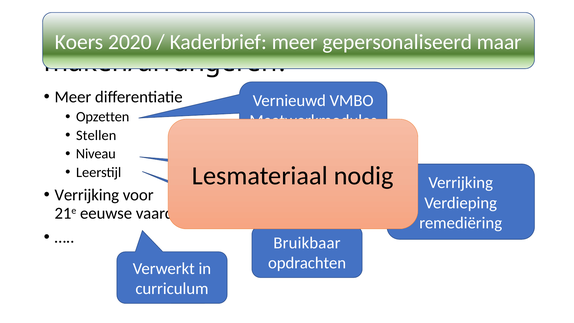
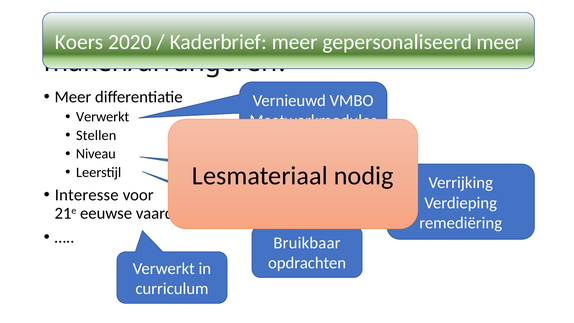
gepersonaliseerd maar: maar -> meer (499, 42)
Opzetten: Opzetten -> Verwerkt (103, 117)
Verrijking: Verrijking -> Interesse (87, 195)
